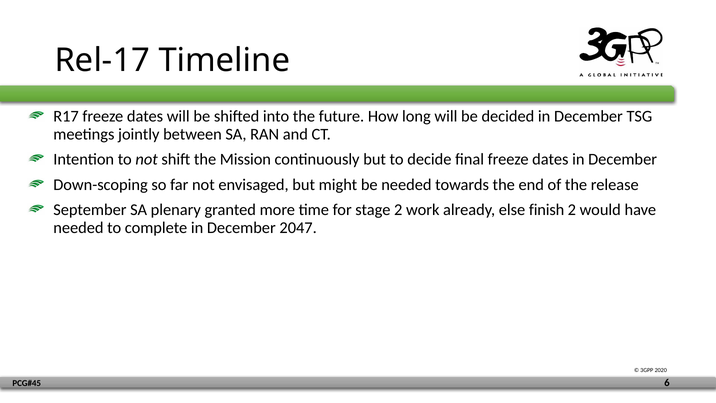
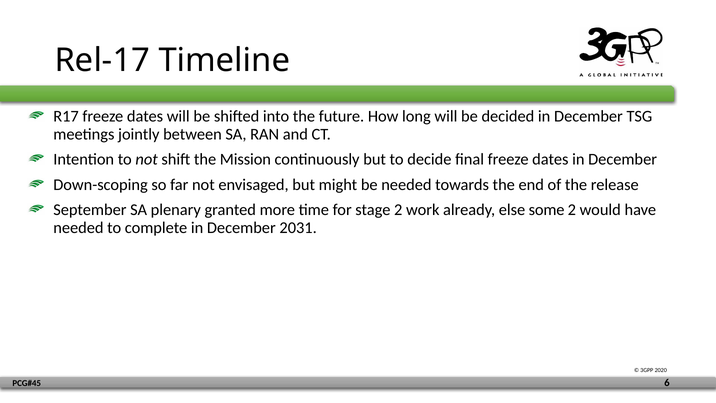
finish: finish -> some (547, 210)
2047: 2047 -> 2031 (298, 227)
